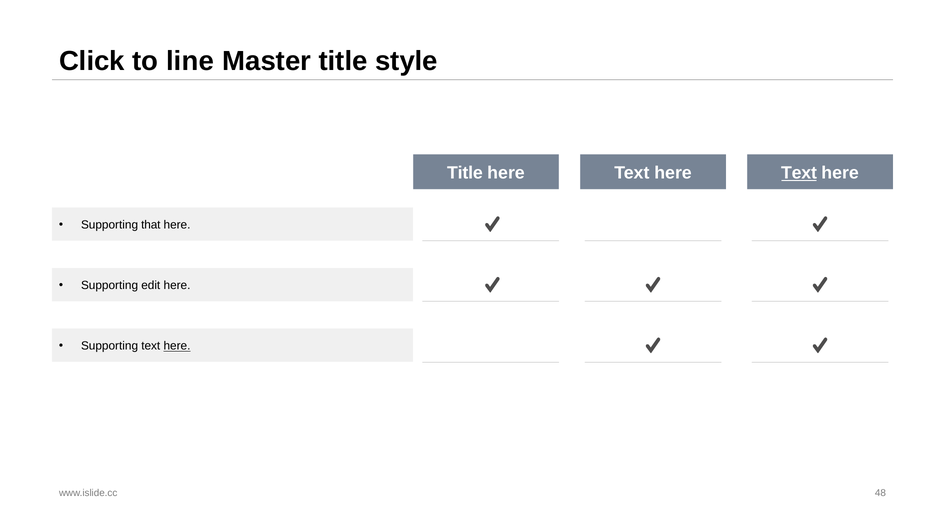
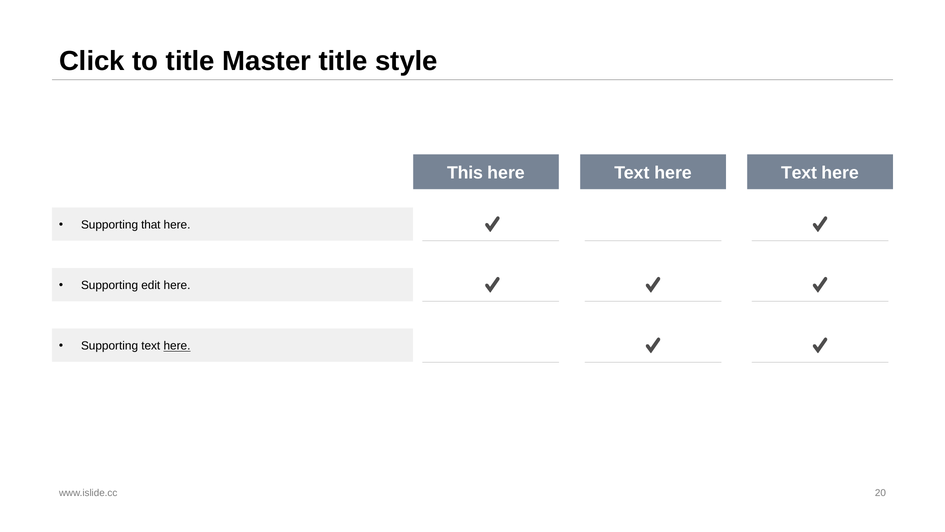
to line: line -> title (190, 61)
Title: Title -> This (465, 173)
Text underline: present -> none (799, 173)
48: 48 -> 20 (880, 492)
